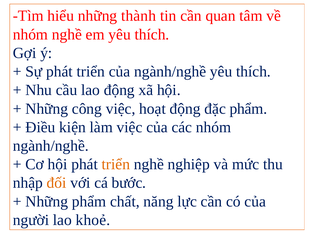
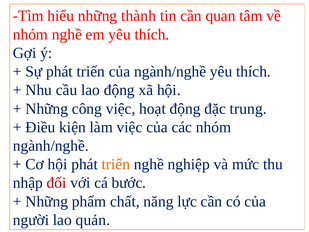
đặc phẩm: phẩm -> trung (248, 109)
đối colour: orange -> red (57, 183)
khoẻ: khoẻ -> quản (93, 220)
